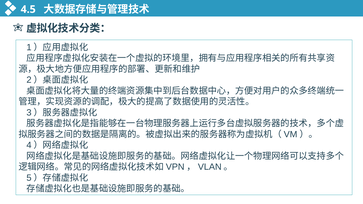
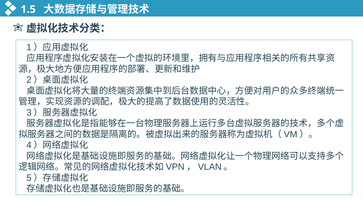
4.5: 4.5 -> 1.5 (28, 9)
